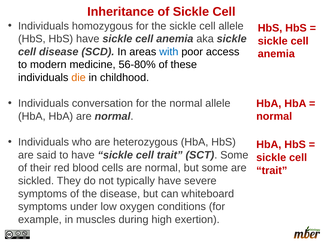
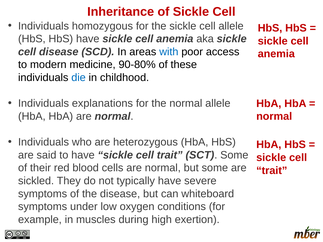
56-80%: 56-80% -> 90-80% (137, 65)
die colour: orange -> blue (79, 78)
conversation: conversation -> explanations (102, 104)
